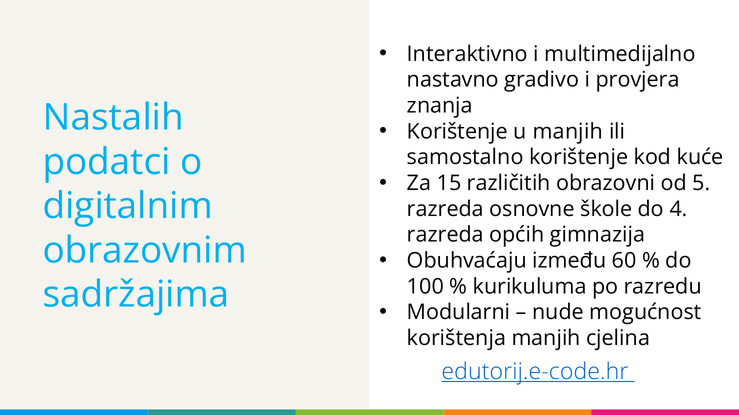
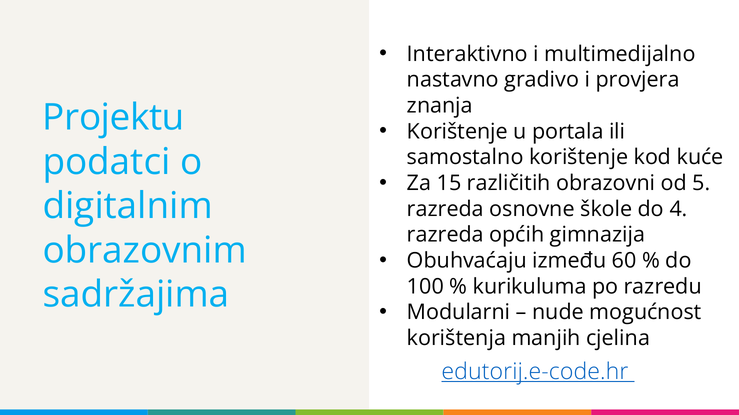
Nastalih: Nastalih -> Projektu (114, 118)
u manjih: manjih -> portala (568, 132)
